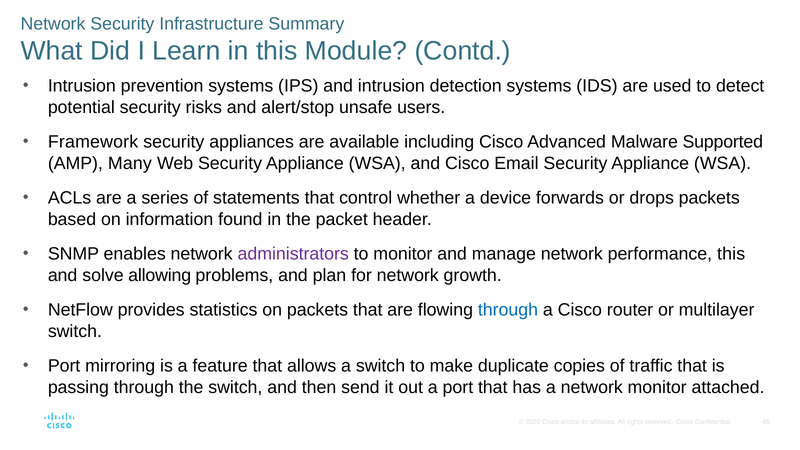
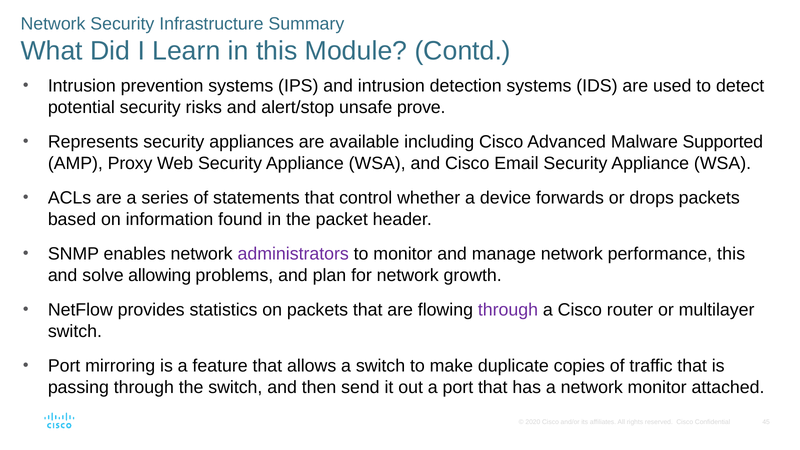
users: users -> prove (421, 107)
Framework: Framework -> Represents (93, 142)
Many: Many -> Proxy (130, 163)
through colour: blue -> purple (508, 310)
